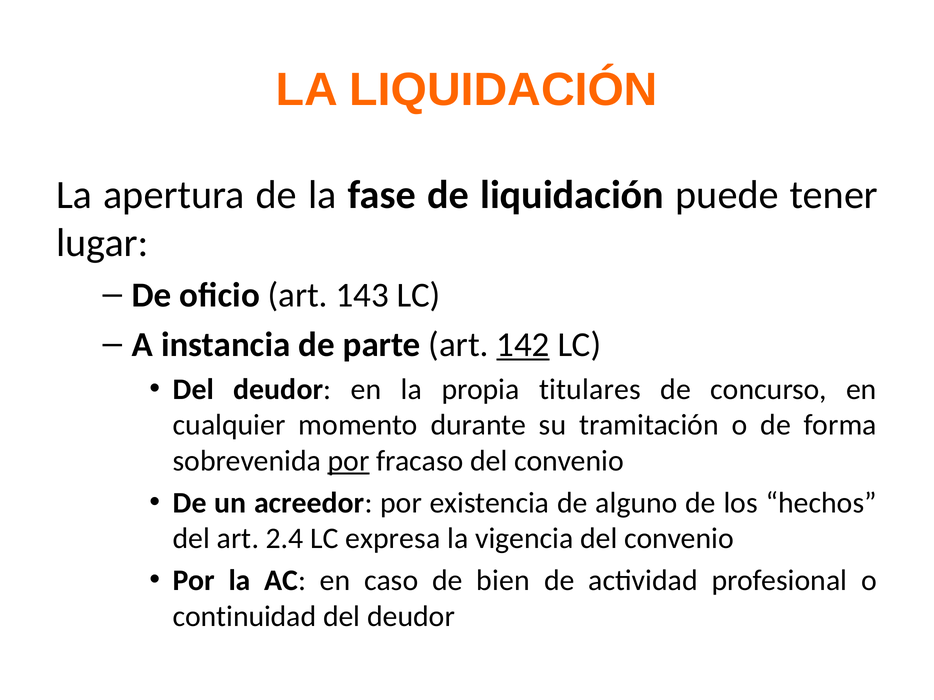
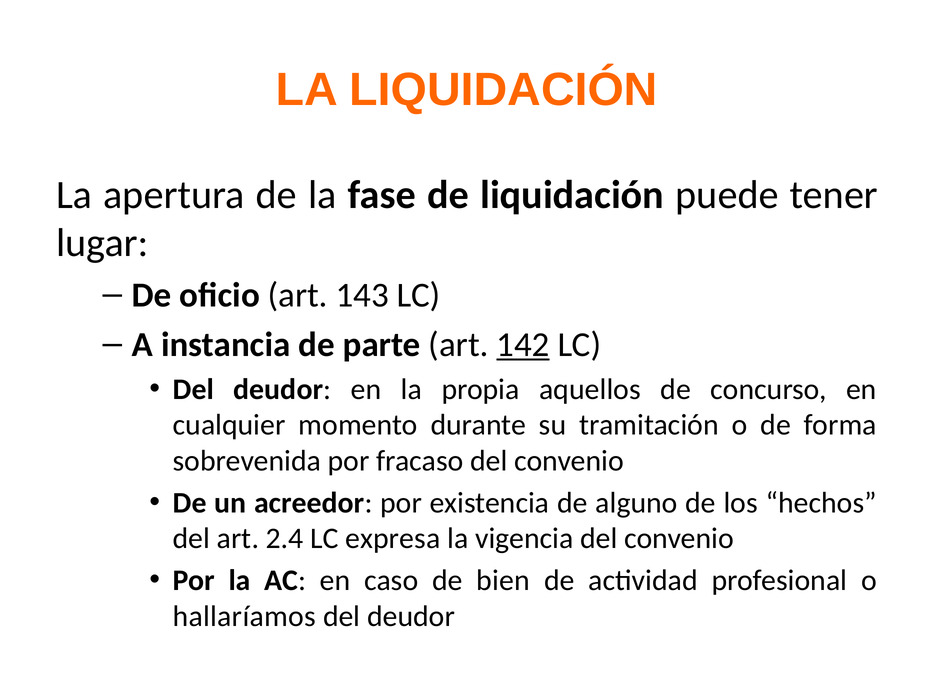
titulares: titulares -> aquellos (590, 390)
por underline: present -> none (349, 461)
continuidad: continuidad -> hallaríamos (244, 617)
